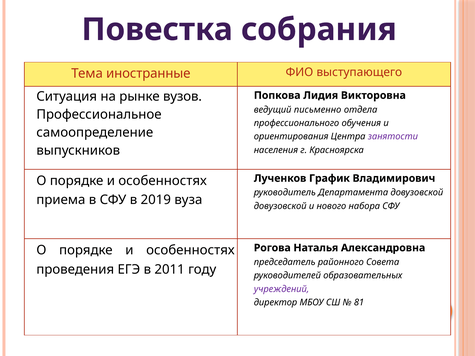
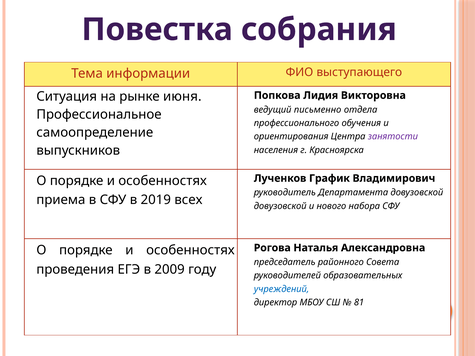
иностранные: иностранные -> информации (148, 74)
вузов: вузов -> июня (182, 97)
вуза: вуза -> всех (188, 200)
2011: 2011 -> 2009 (170, 270)
учреждений colour: purple -> blue (281, 289)
